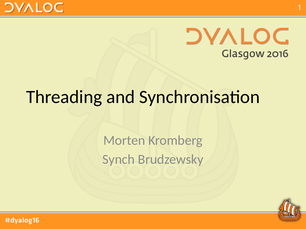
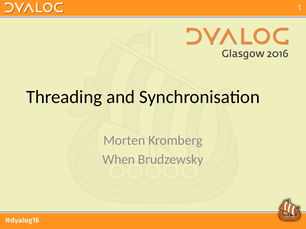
Synch: Synch -> When (119, 160)
